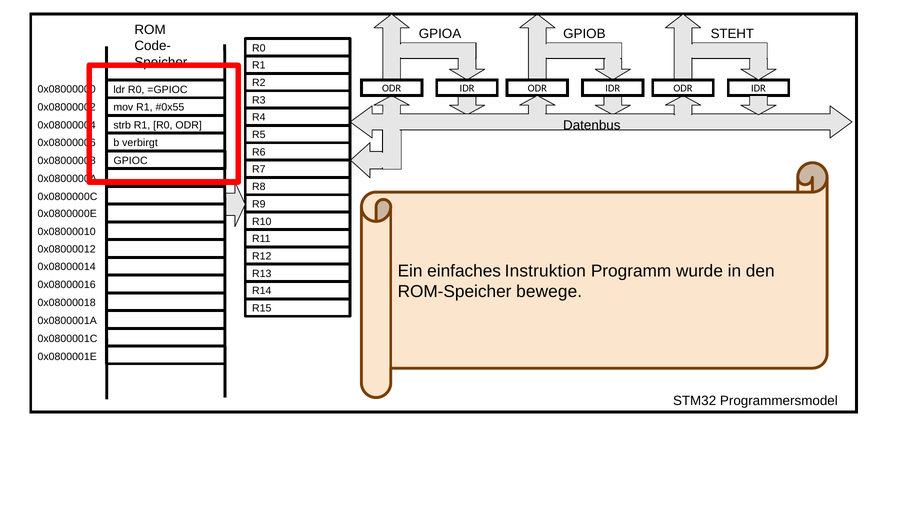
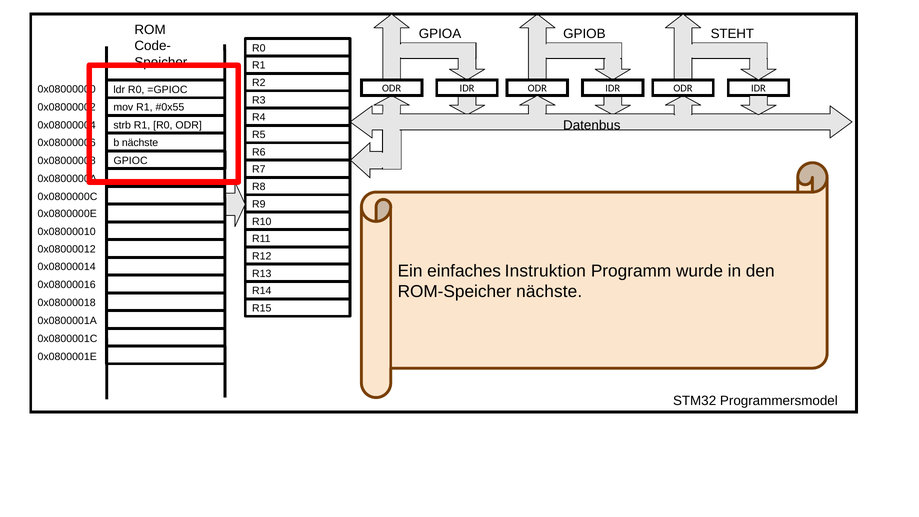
b verbirgt: verbirgt -> nächste (140, 143)
ROM-Speicher bewege: bewege -> nächste (549, 292)
